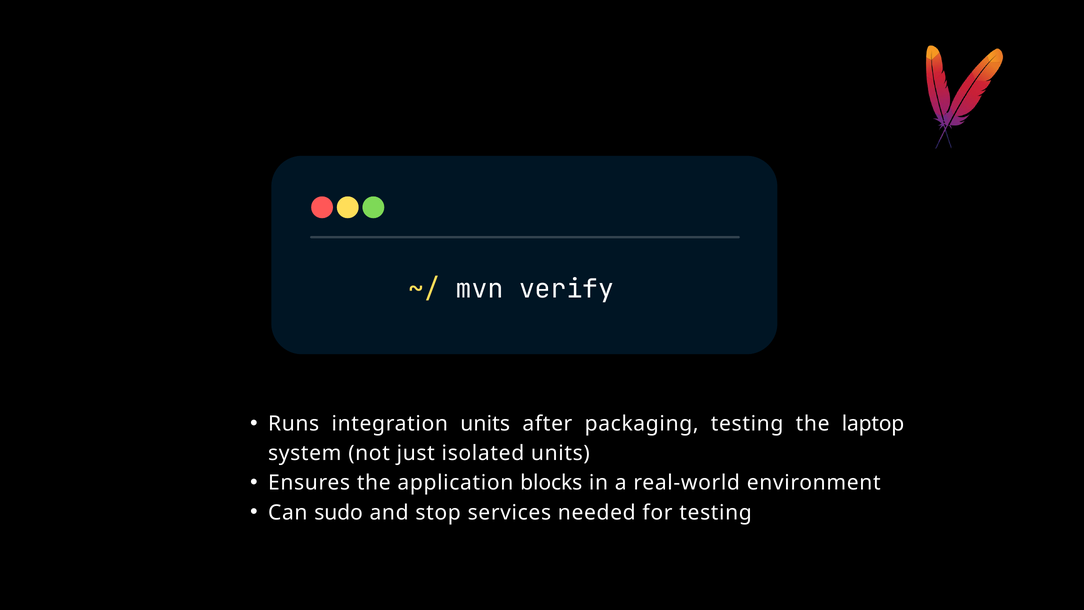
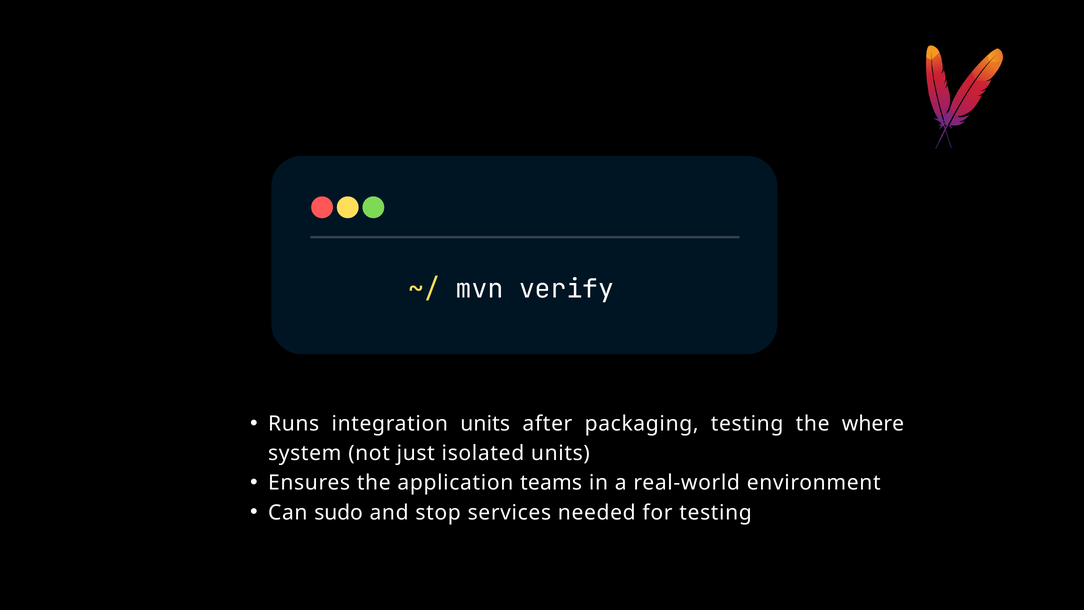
laptop: laptop -> where (873, 424)
blocks: blocks -> teams (551, 483)
